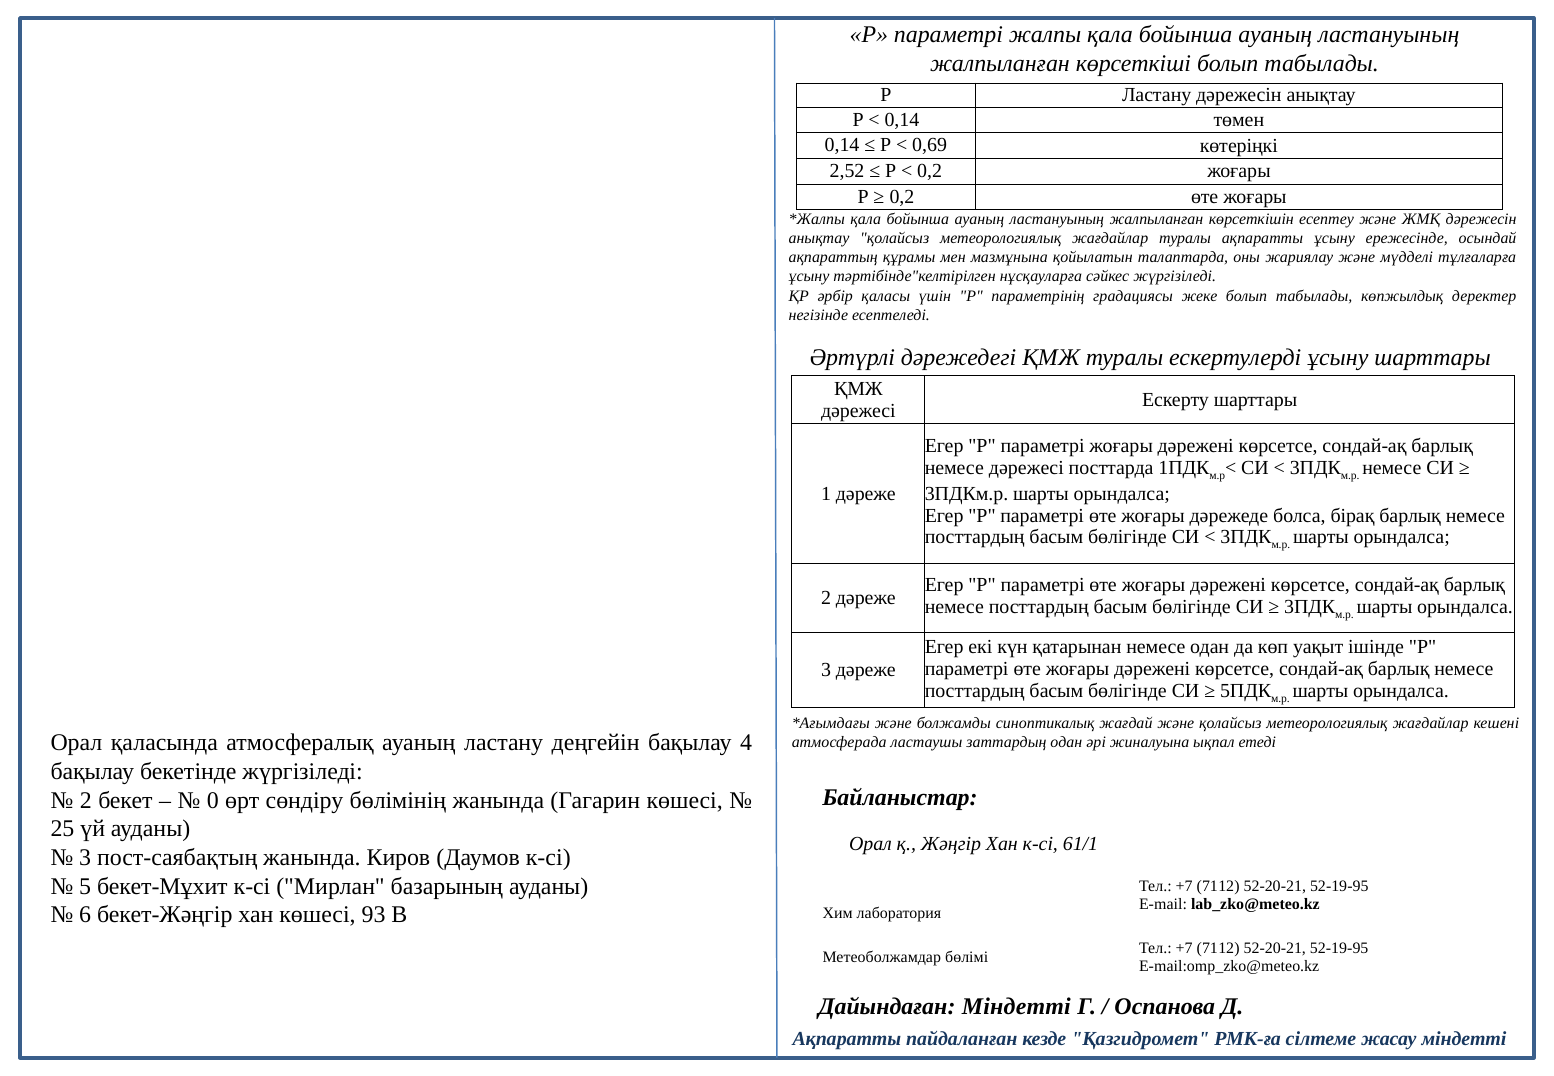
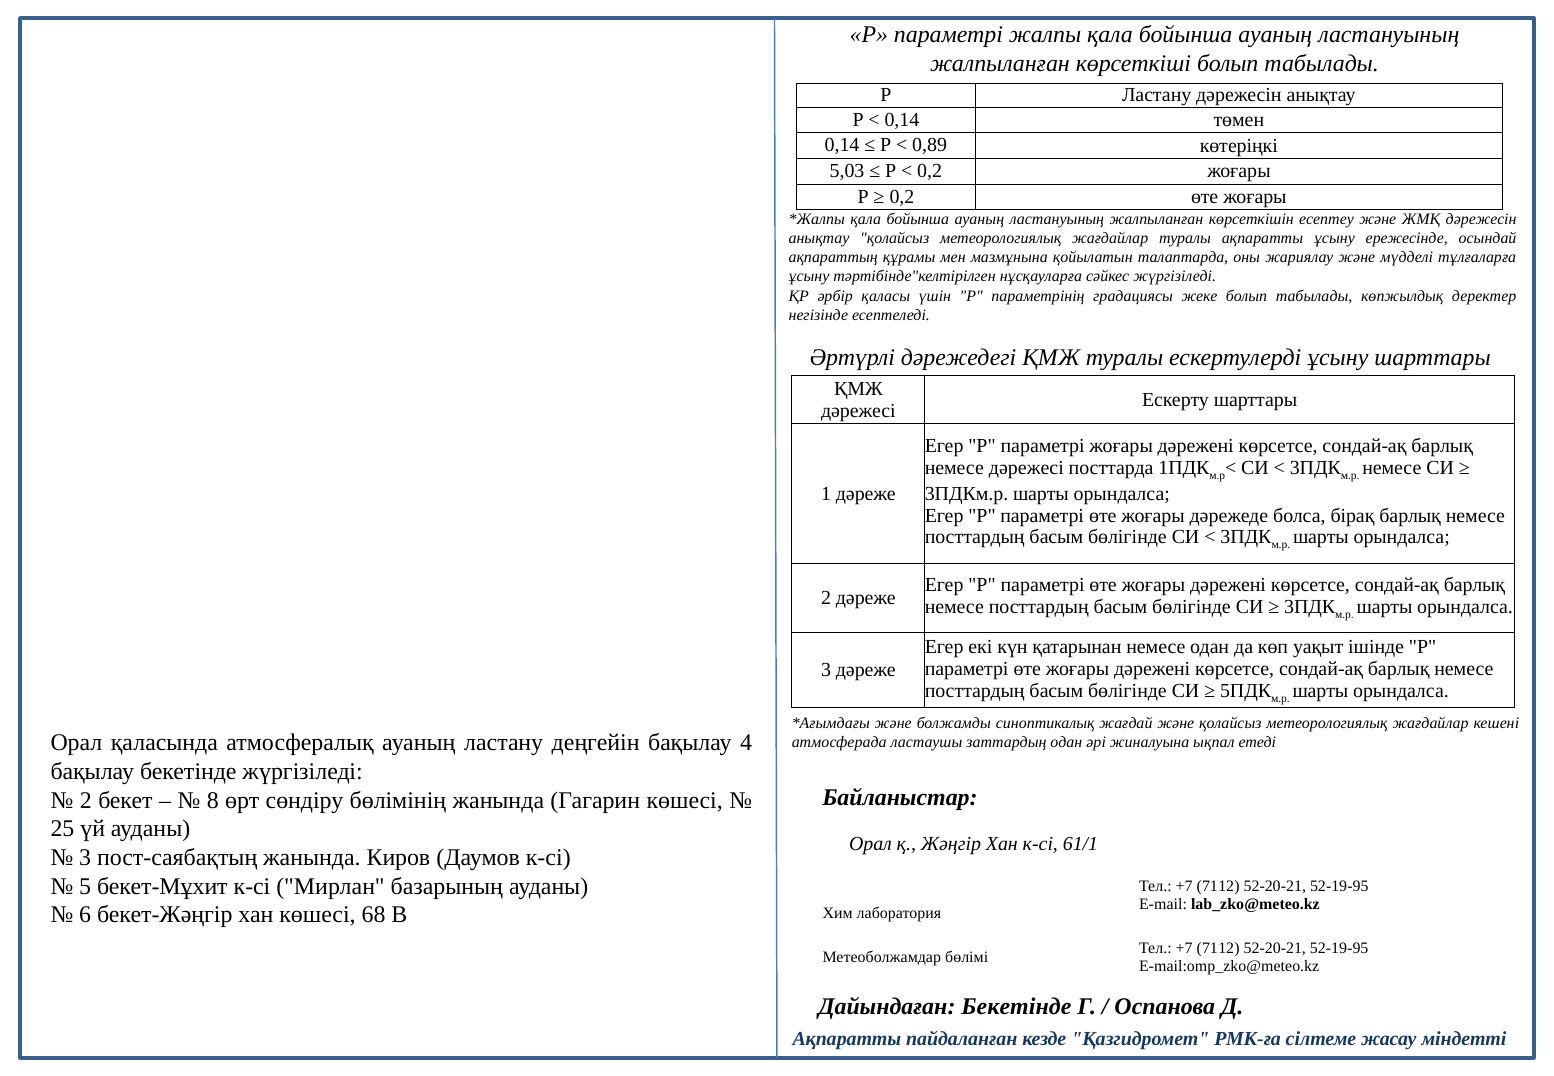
0,69: 0,69 -> 0,89 (930, 145)
2,52: 2,52 -> 5,03 (847, 171)
0: 0 -> 8 (213, 800)
93: 93 -> 68 (374, 915)
Дайындаған Міндетті: Міндетті -> Бекетінде (1016, 1006)
